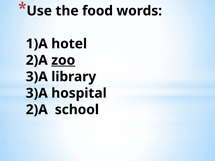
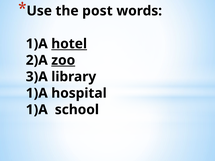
food: food -> post (97, 11)
hotel underline: none -> present (69, 44)
3)A: 3)A -> 1)A (37, 93)
2)A: 2)A -> 1)A (37, 110)
